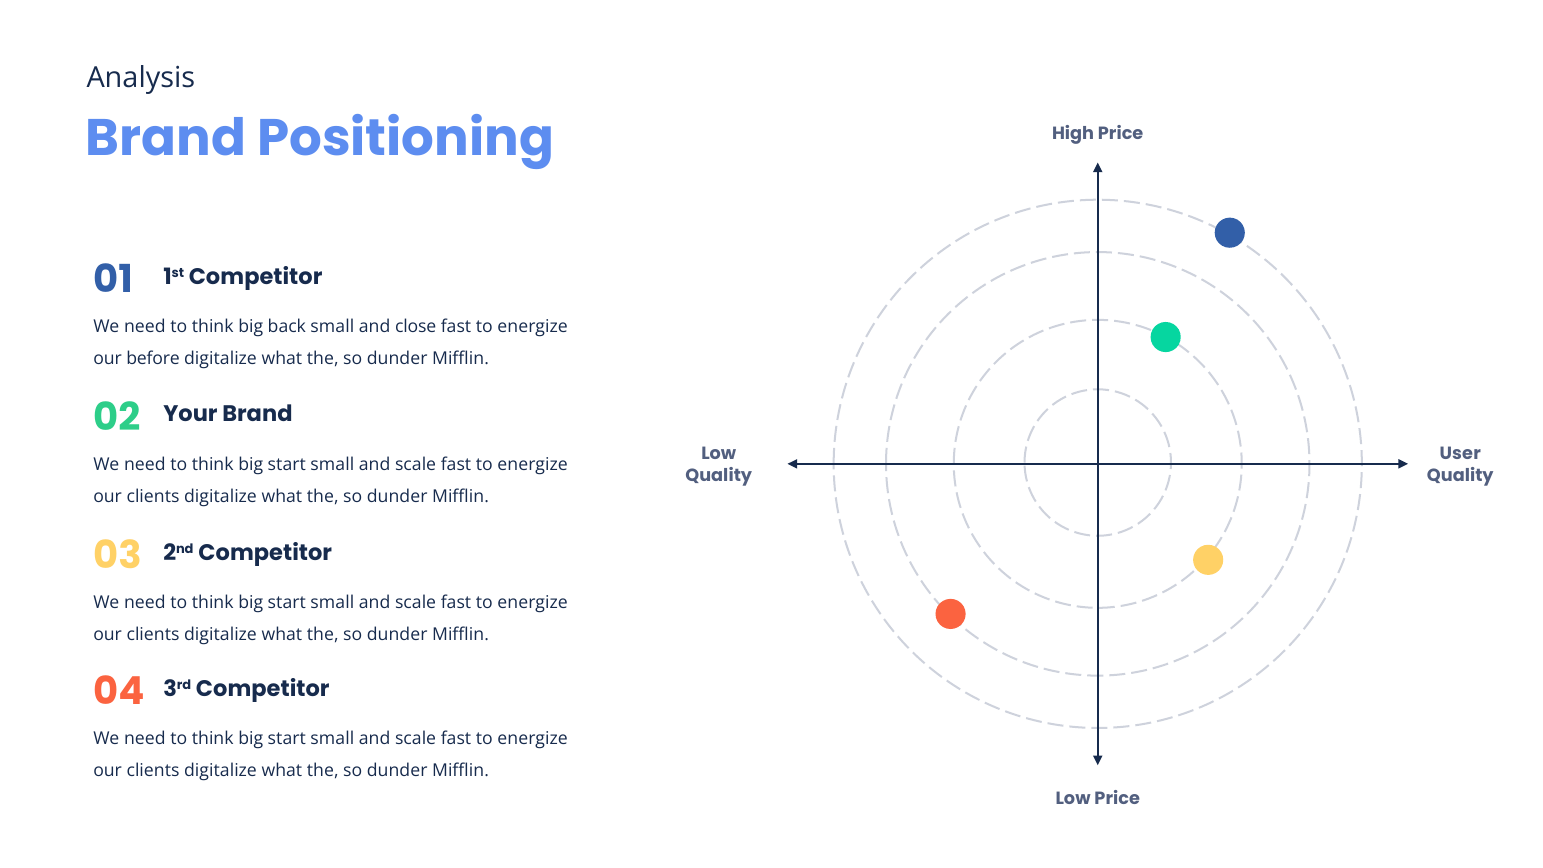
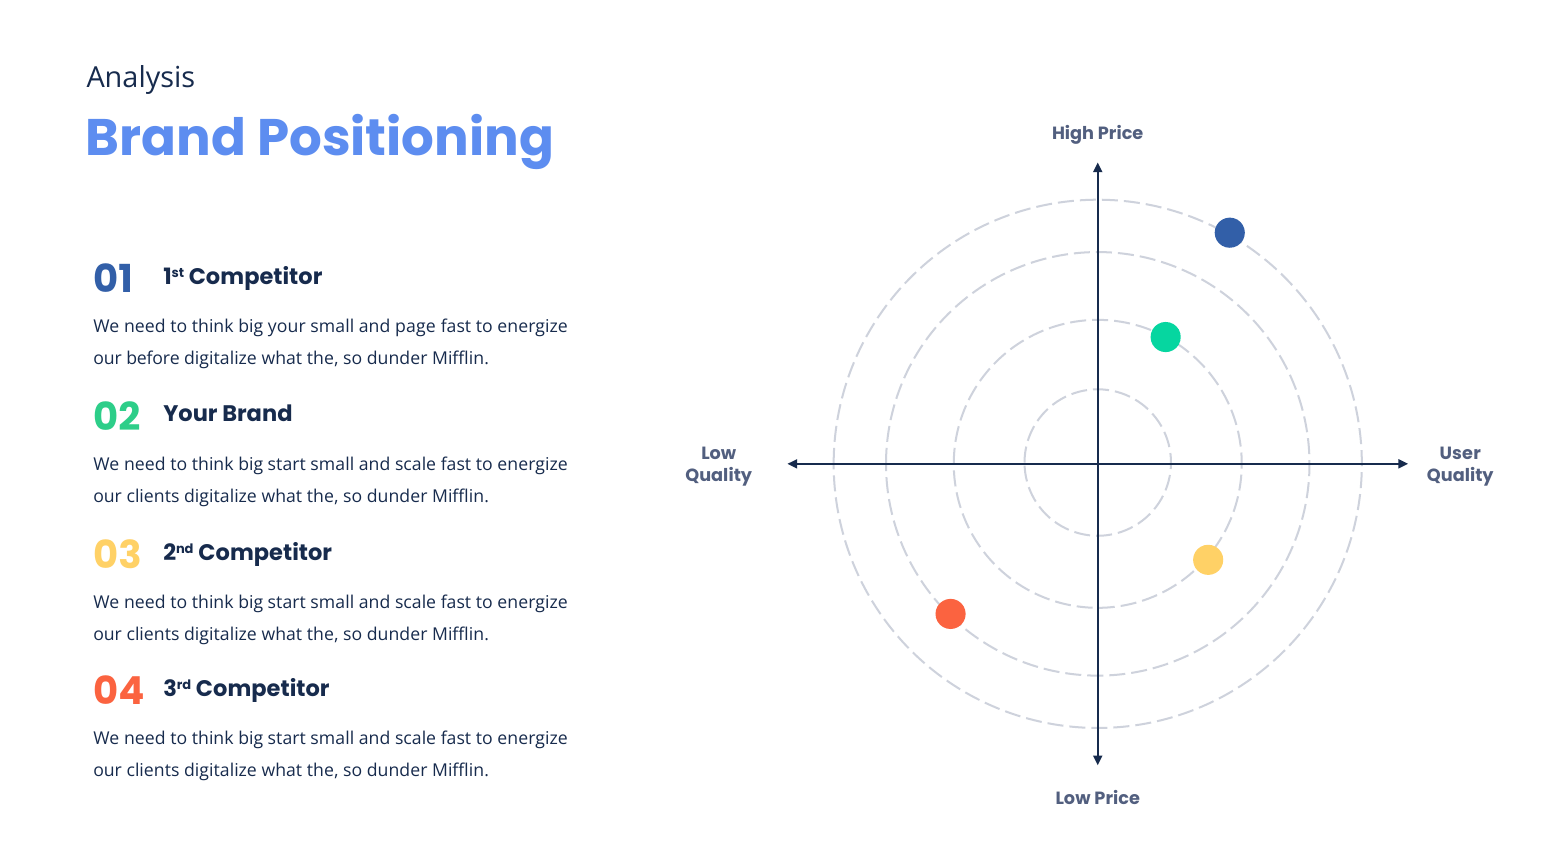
big back: back -> your (287, 326)
close: close -> page (415, 326)
